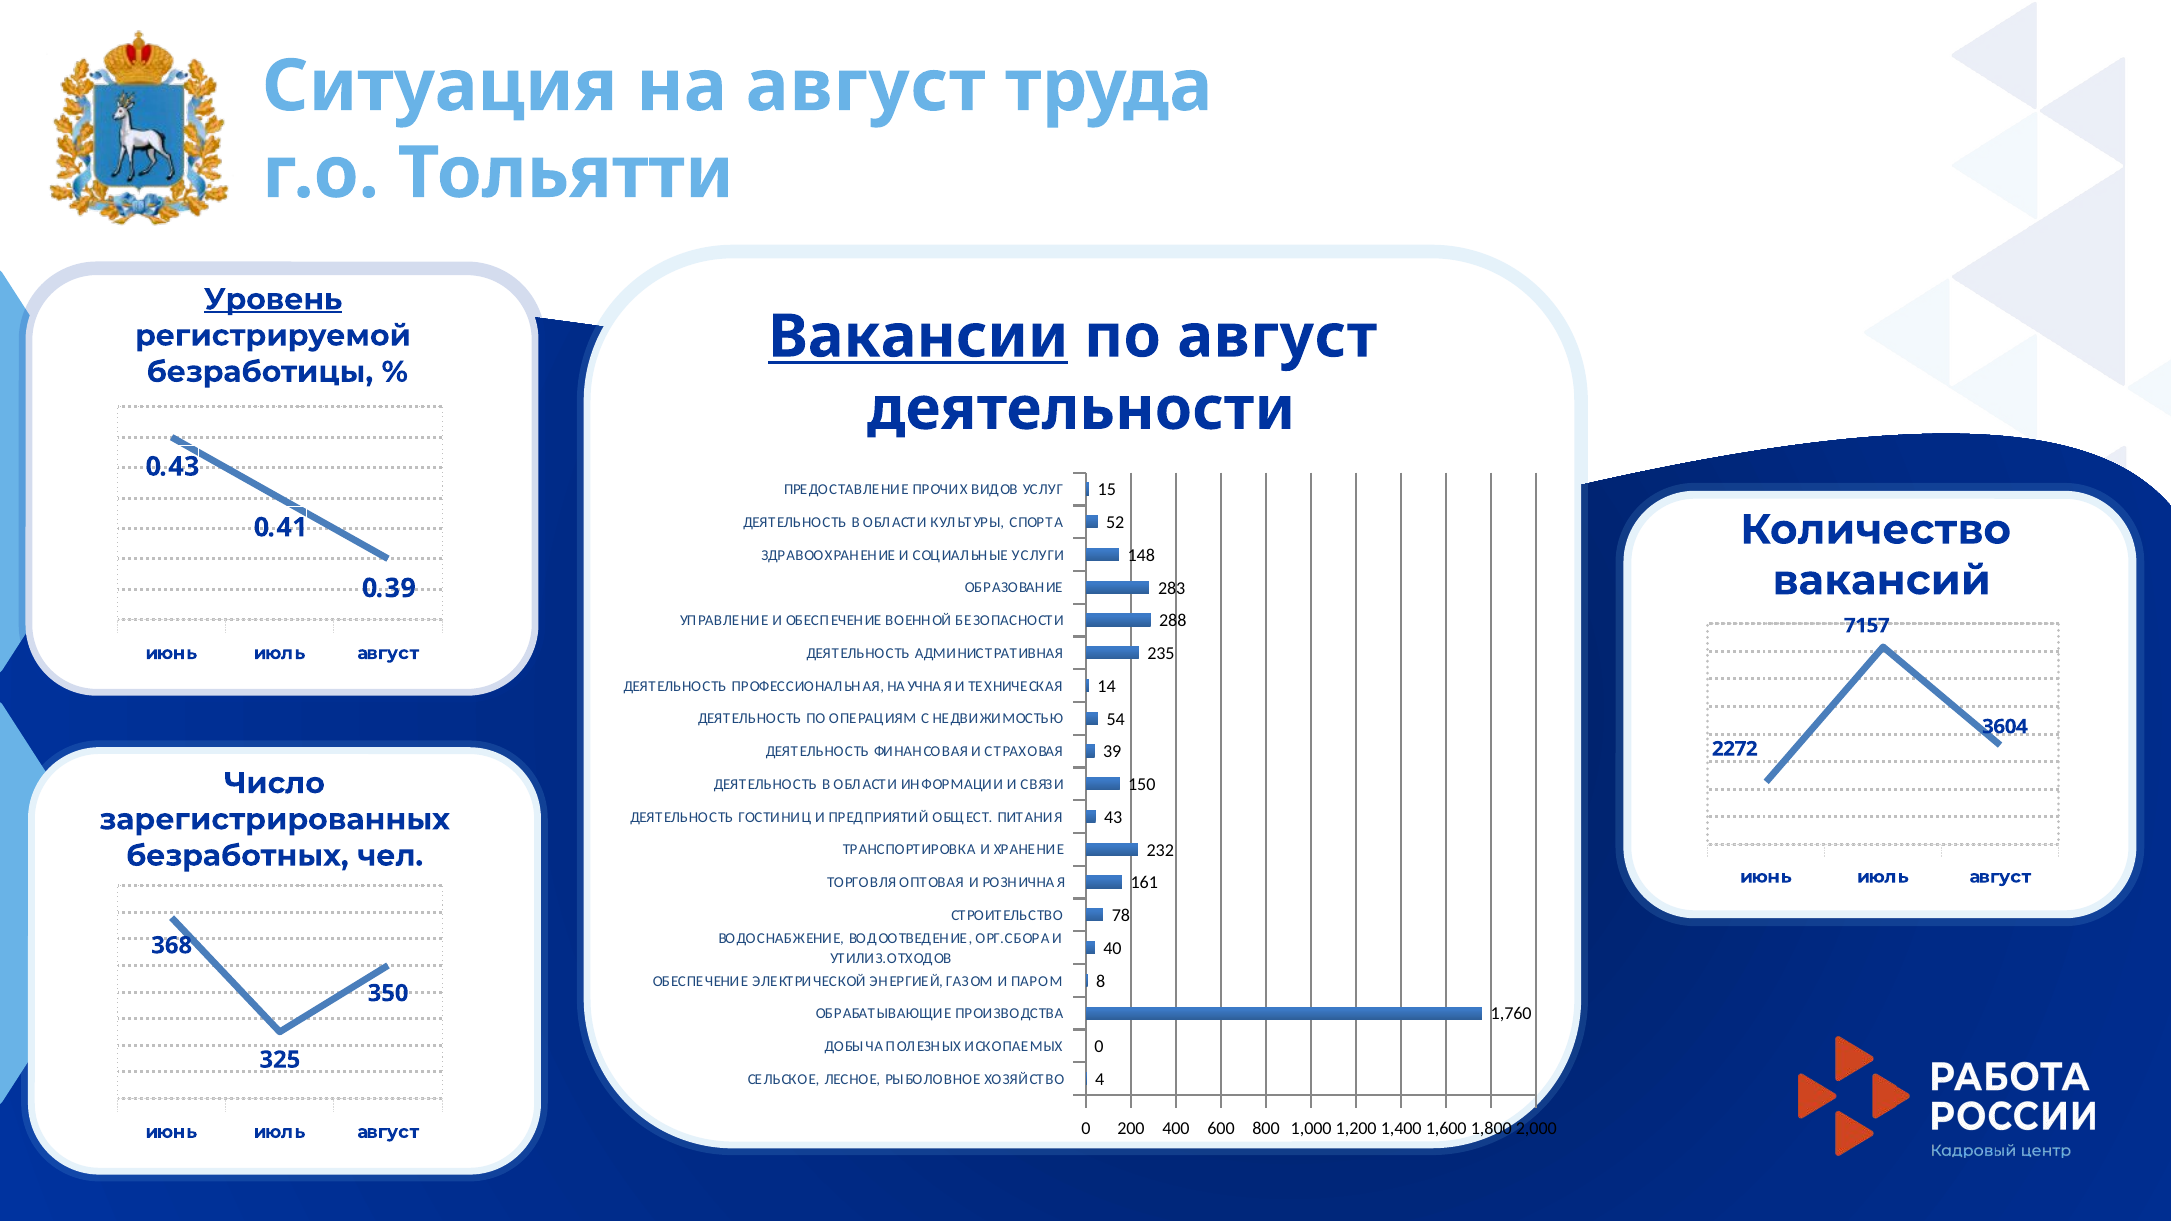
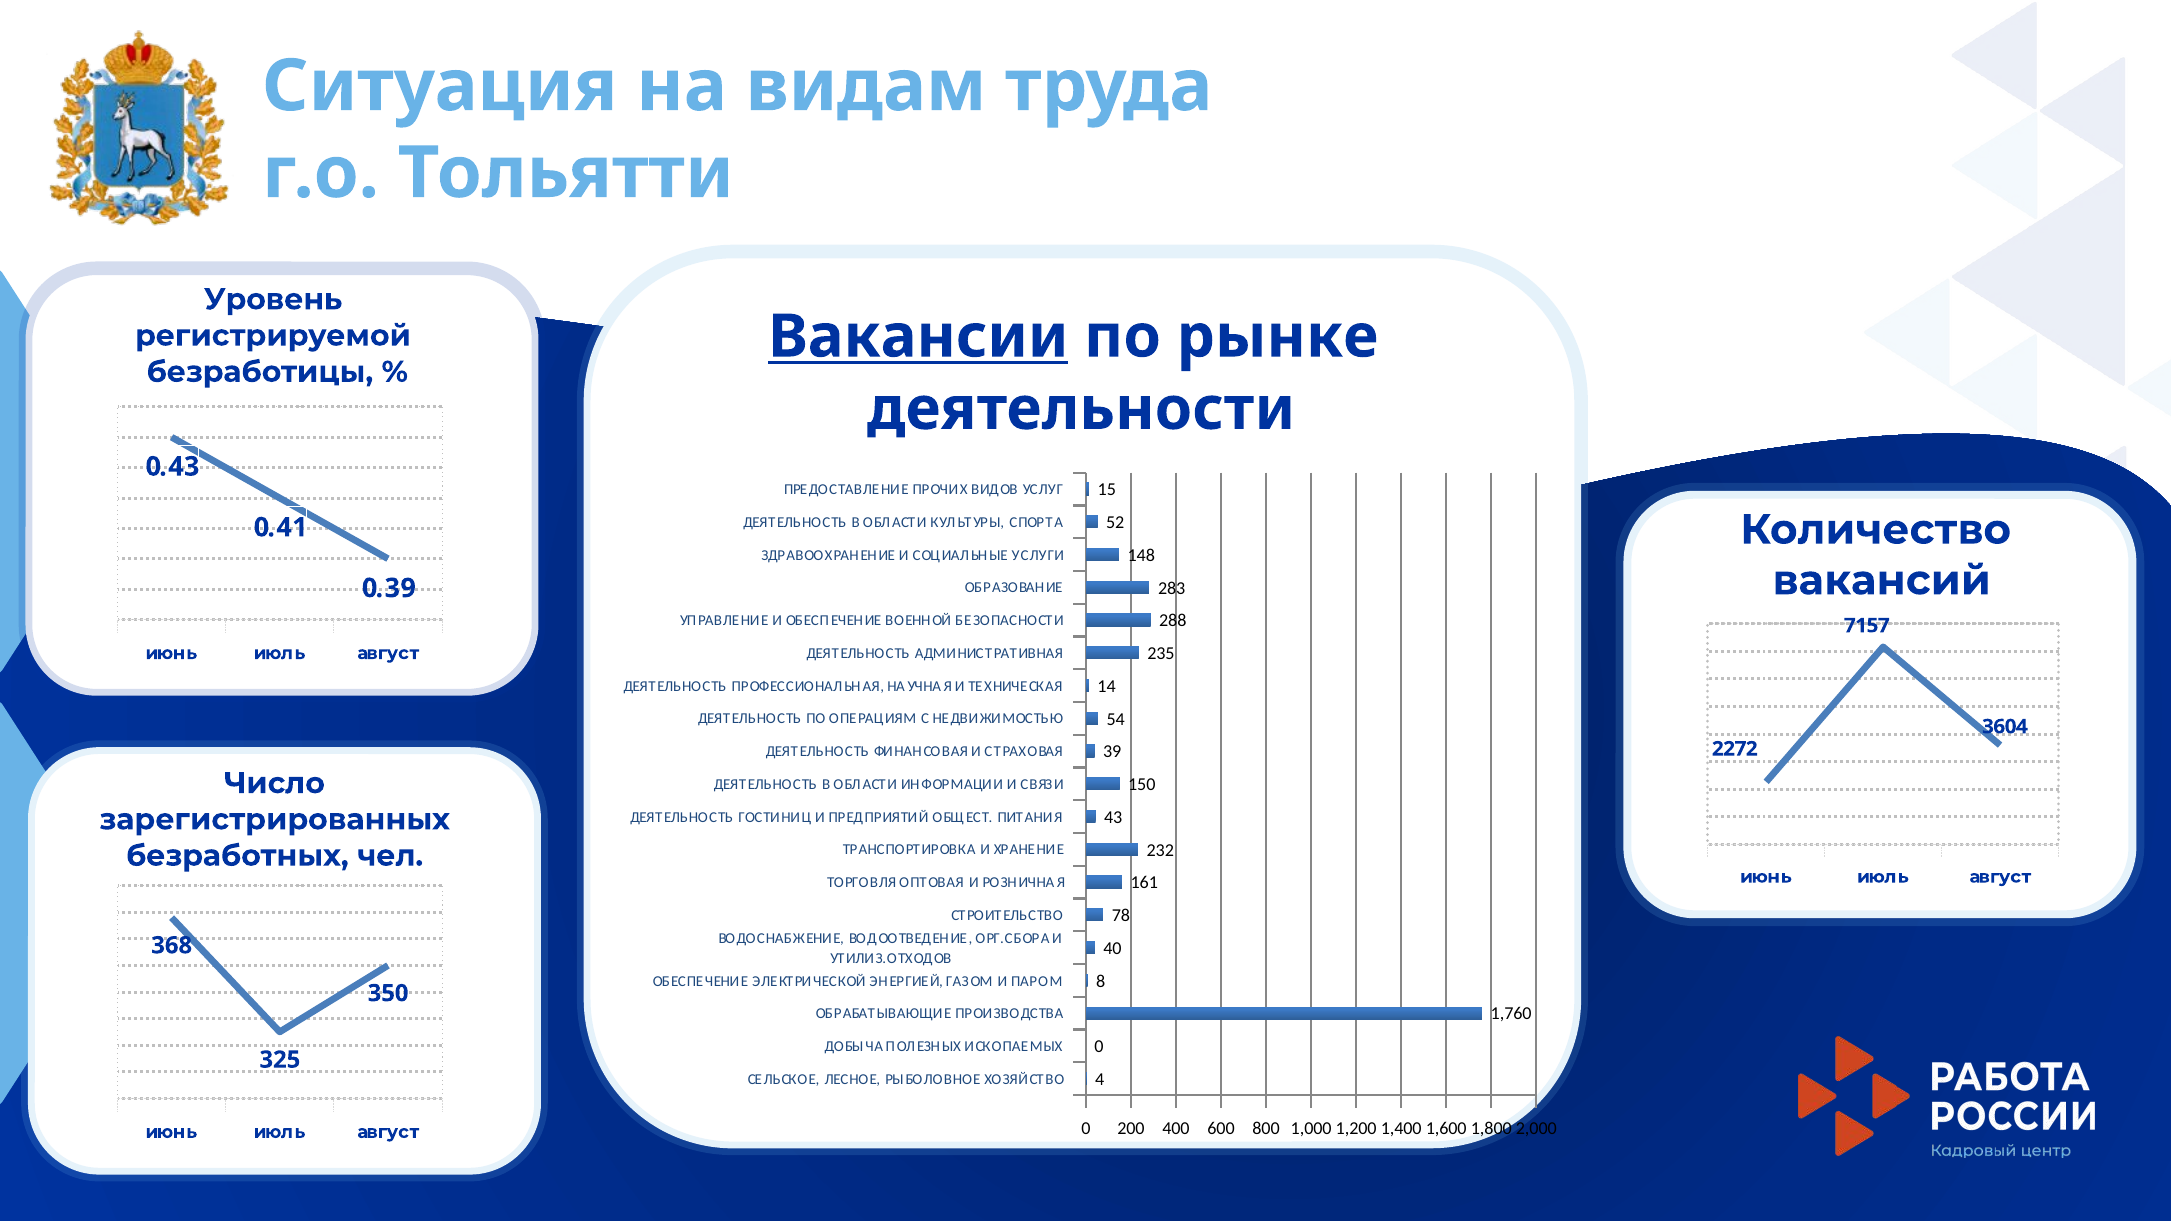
на август: август -> видам (866, 86)
Уровень underline: present -> none (273, 299)
по август: август -> рынке (1278, 337)
